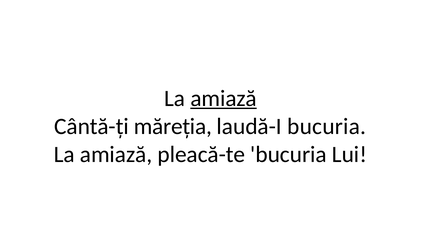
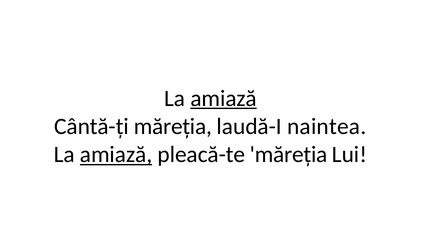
laudă-I bucuria: bucuria -> naintea (327, 126)
amiază underline: none -> present (116, 154)
pleacă-te bucuria: bucuria -> măreția (289, 154)
